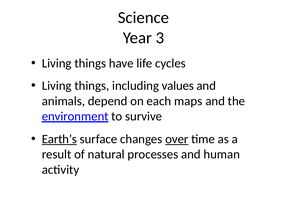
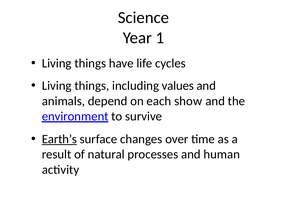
3: 3 -> 1 (160, 38)
maps: maps -> show (188, 101)
over underline: present -> none (177, 139)
